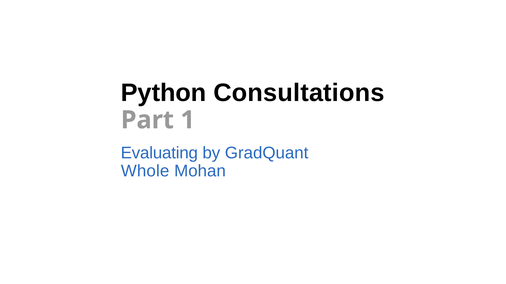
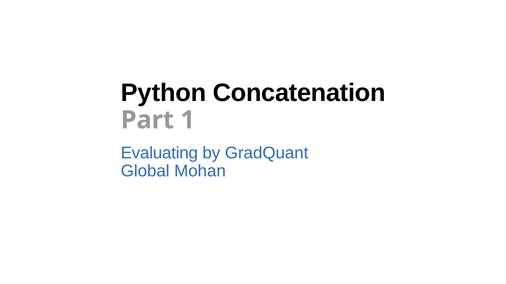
Consultations: Consultations -> Concatenation (299, 93)
Whole: Whole -> Global (145, 171)
